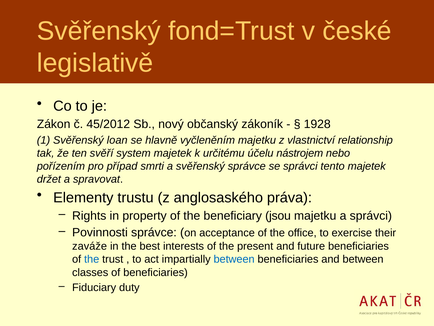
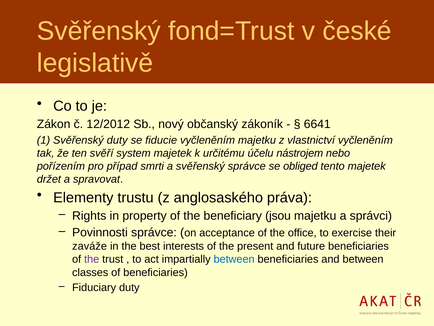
45/2012: 45/2012 -> 12/2012 (108, 124)
1928: 1928 -> 6641 (317, 124)
Svěřenský loan: loan -> duty (117, 140)
hlavně: hlavně -> fiducie (161, 140)
vlastnictví relationship: relationship -> vyčleněním (365, 140)
se správci: správci -> obliged (300, 166)
the colour: blue -> purple (92, 259)
